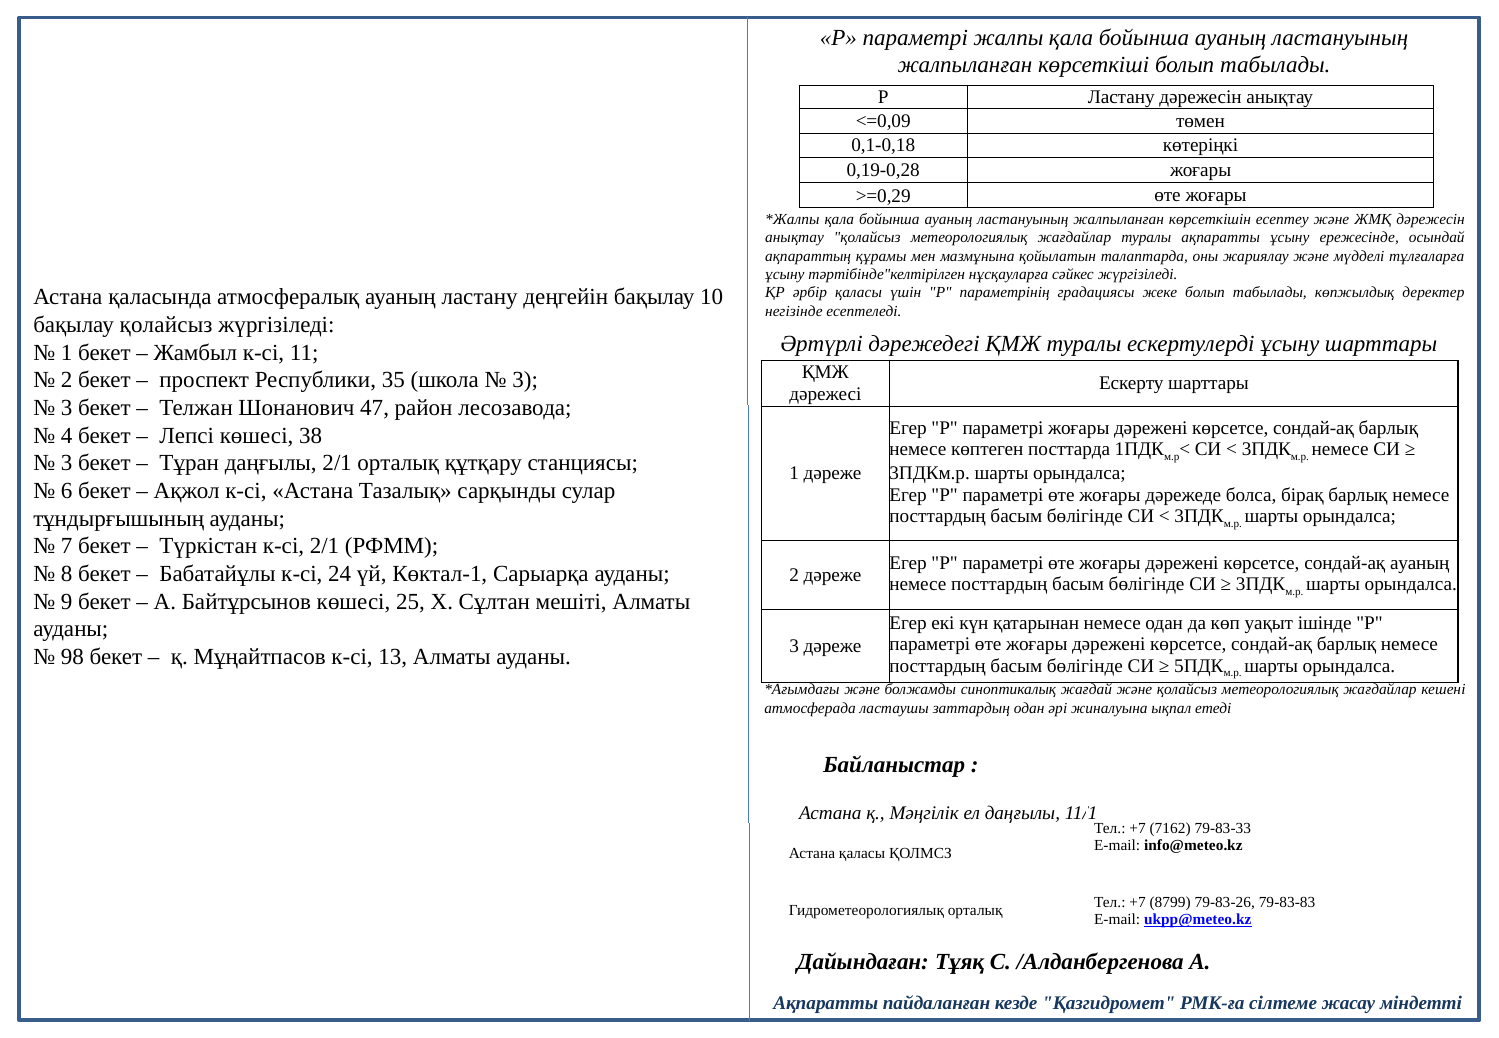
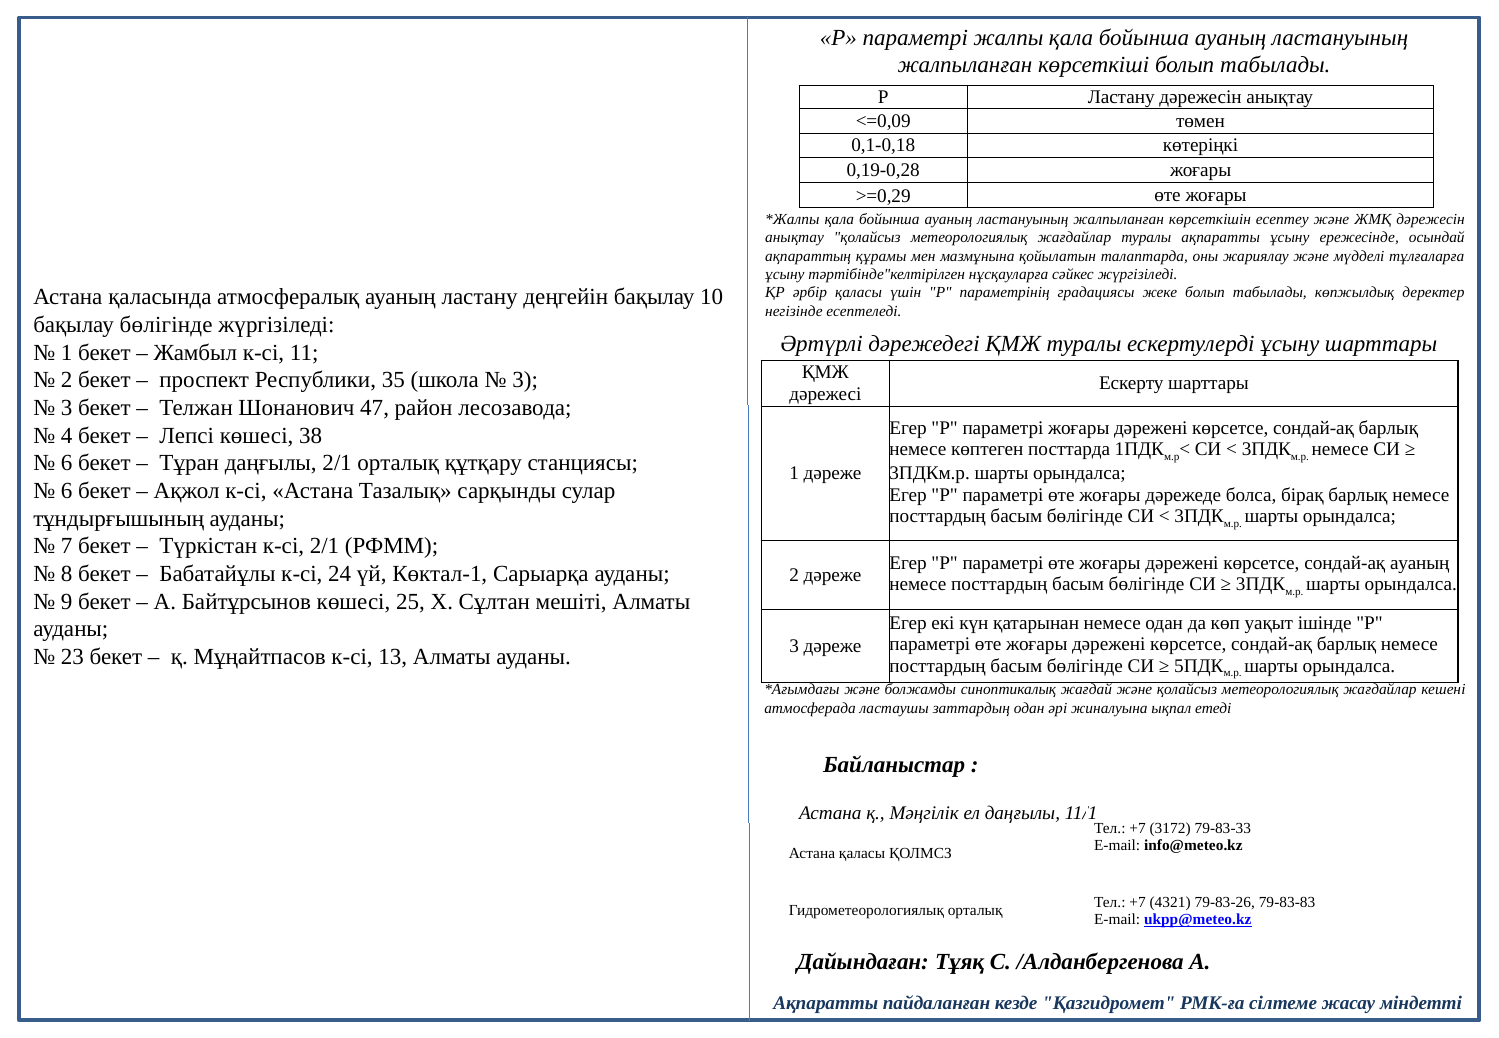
бақылау қолайсыз: қолайсыз -> бөлігінде (166, 325)
3: 3 -> 6 (67, 463)
98: 98 -> 23 (72, 657)
7162: 7162 -> 3172 (1170, 828)
8799: 8799 -> 4321 (1170, 902)
